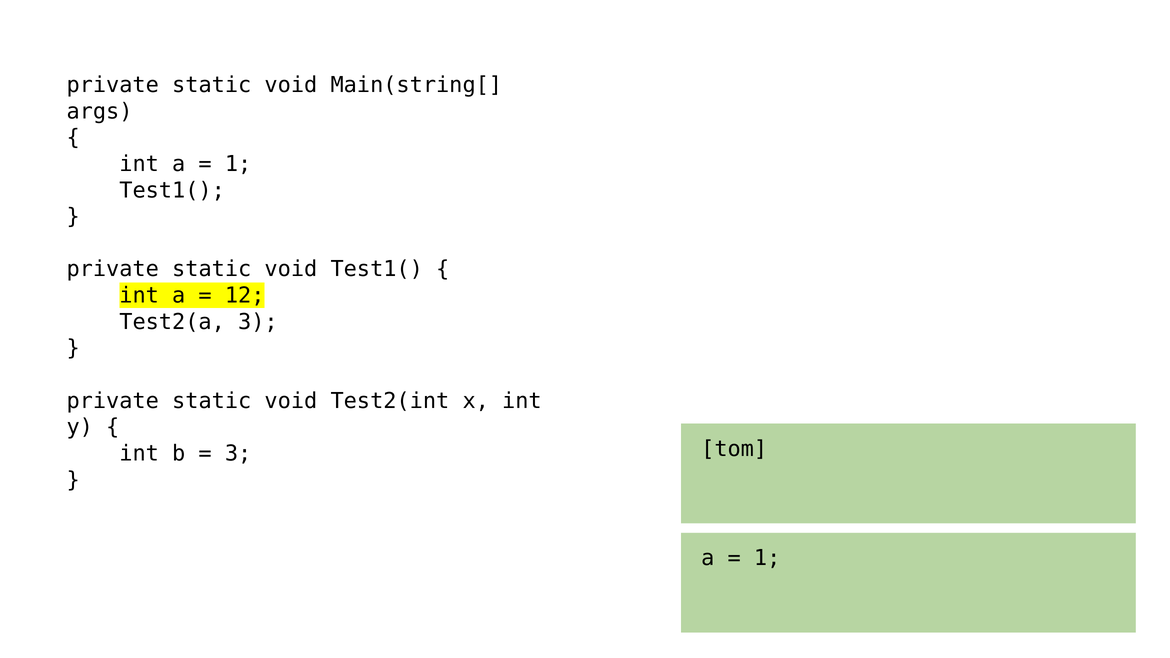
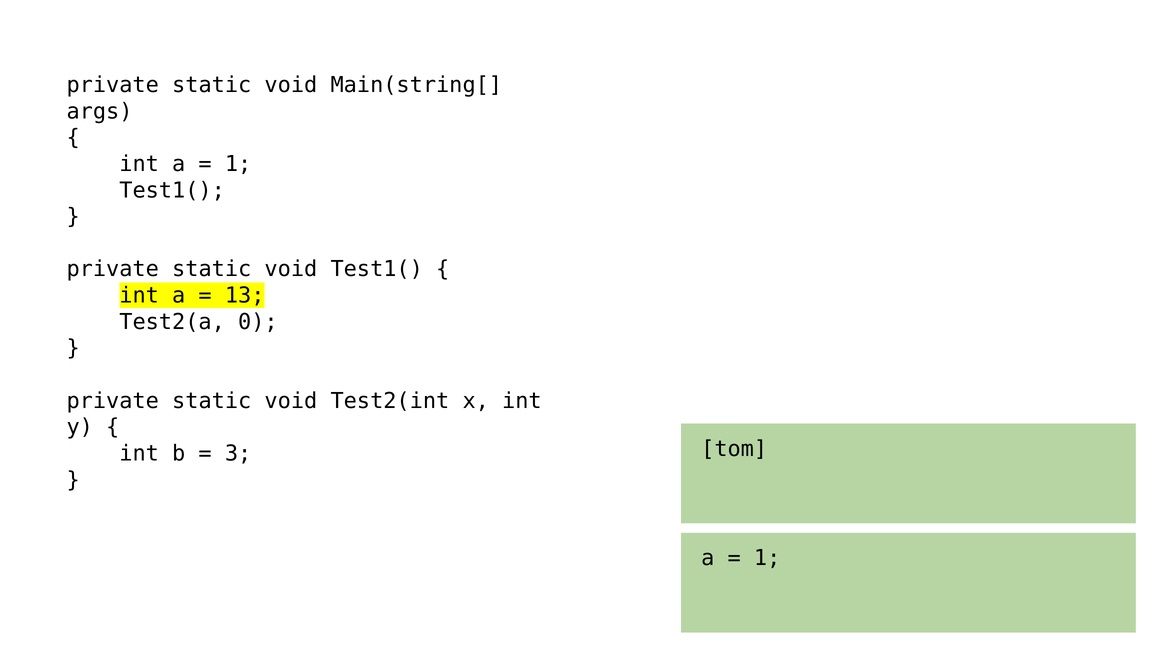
12: 12 -> 13 (245, 296)
Test2(a 3: 3 -> 0 (258, 322)
